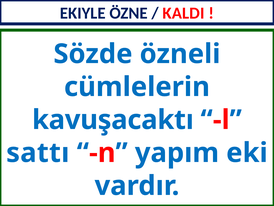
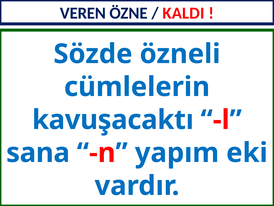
EKIYLE: EKIYLE -> VEREN (83, 13)
sattı: sattı -> sana (38, 153)
